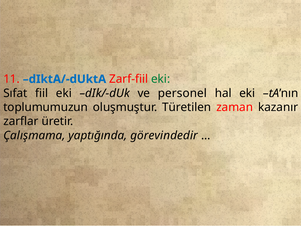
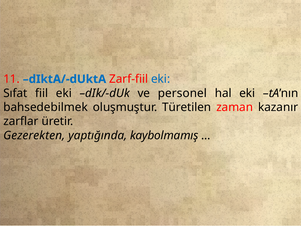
eki colour: green -> blue (161, 79)
toplumumuzun: toplumumuzun -> bahsedebilmek (46, 107)
Çalışmama: Çalışmama -> Gezerekten (34, 135)
görevindedir: görevindedir -> kaybolmamış (164, 135)
